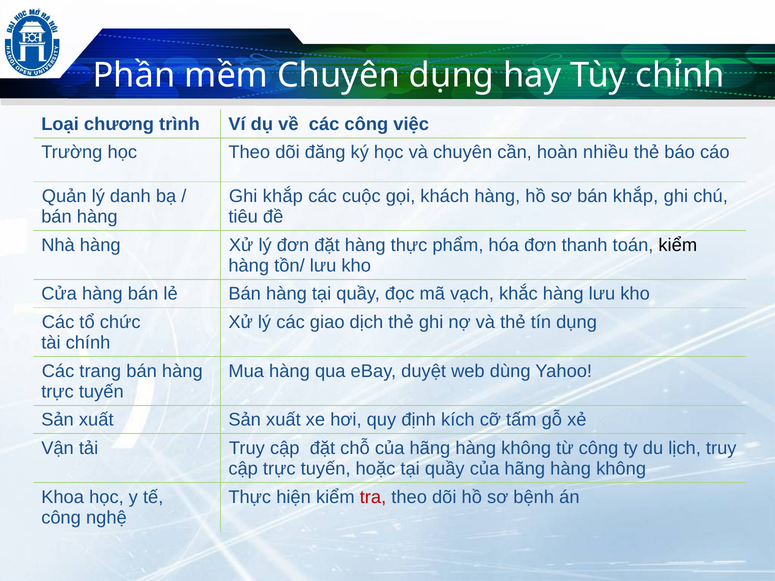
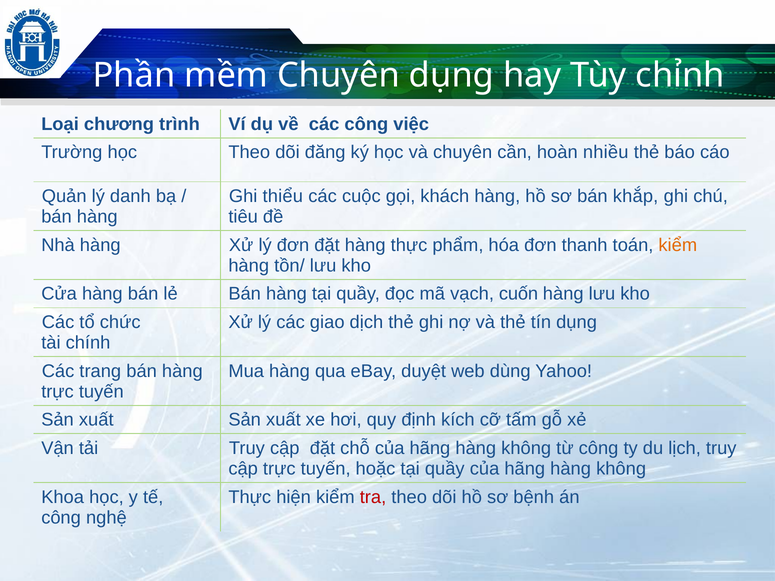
Ghi khắp: khắp -> thiểu (283, 196)
kiểm colour: black -> orange (678, 245)
khắc: khắc -> cuốn (519, 294)
